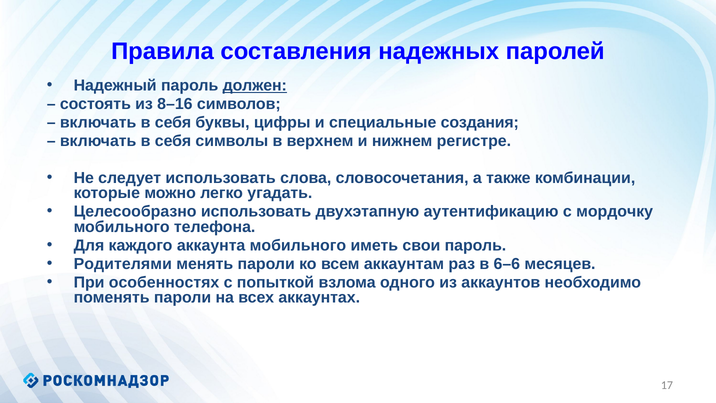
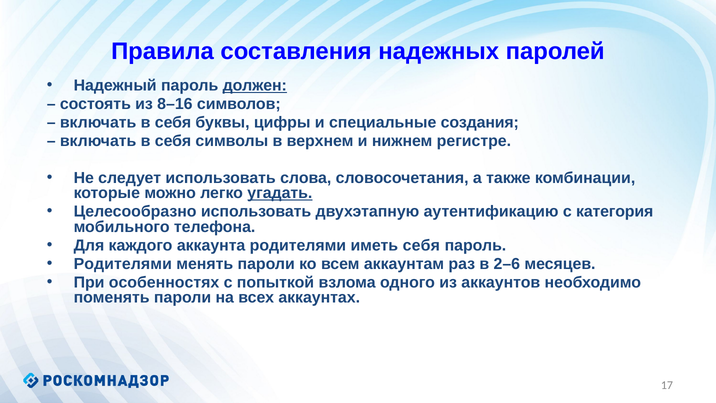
угадать underline: none -> present (280, 193)
мордочку: мордочку -> категория (615, 212)
аккаунта мобильного: мобильного -> родителями (298, 245)
иметь свои: свои -> себя (421, 245)
6–6: 6–6 -> 2–6 (507, 264)
